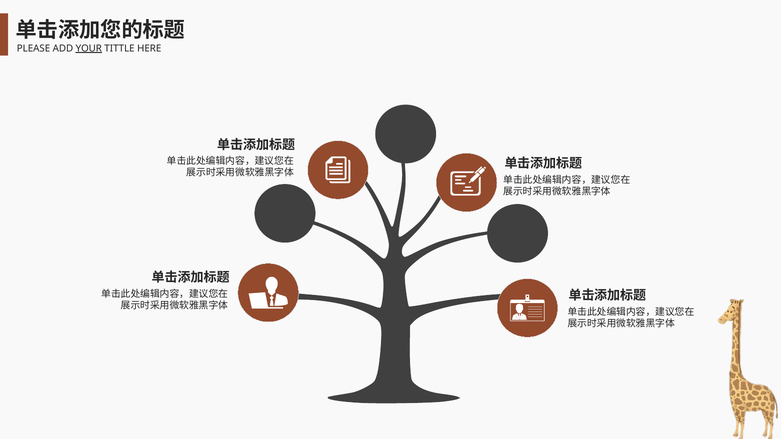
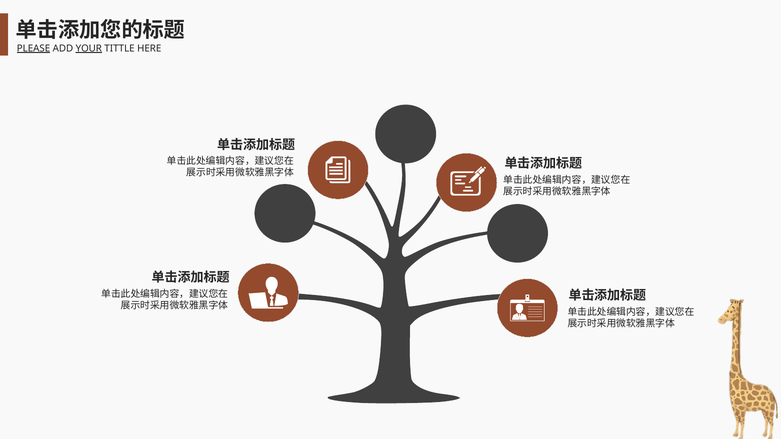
PLEASE underline: none -> present (34, 48)
